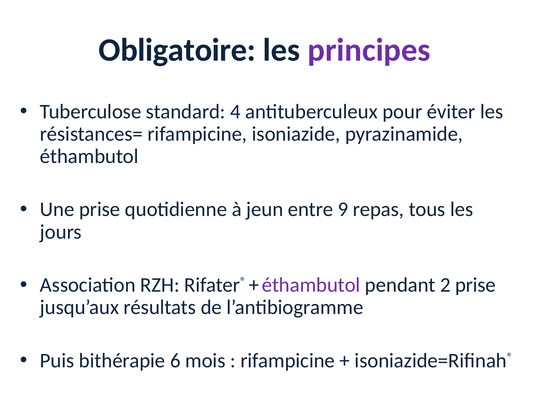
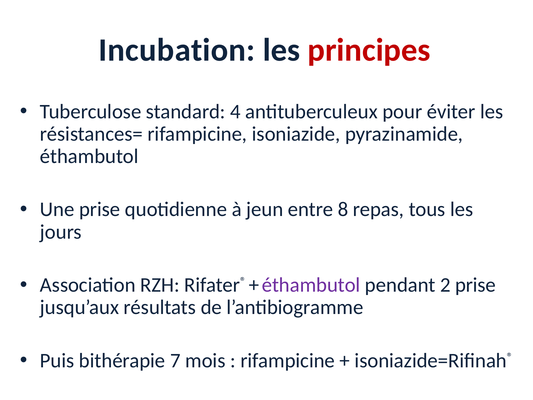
Obligatoire: Obligatoire -> Incubation (177, 50)
principes colour: purple -> red (369, 50)
9: 9 -> 8 (343, 209)
6: 6 -> 7 (175, 360)
